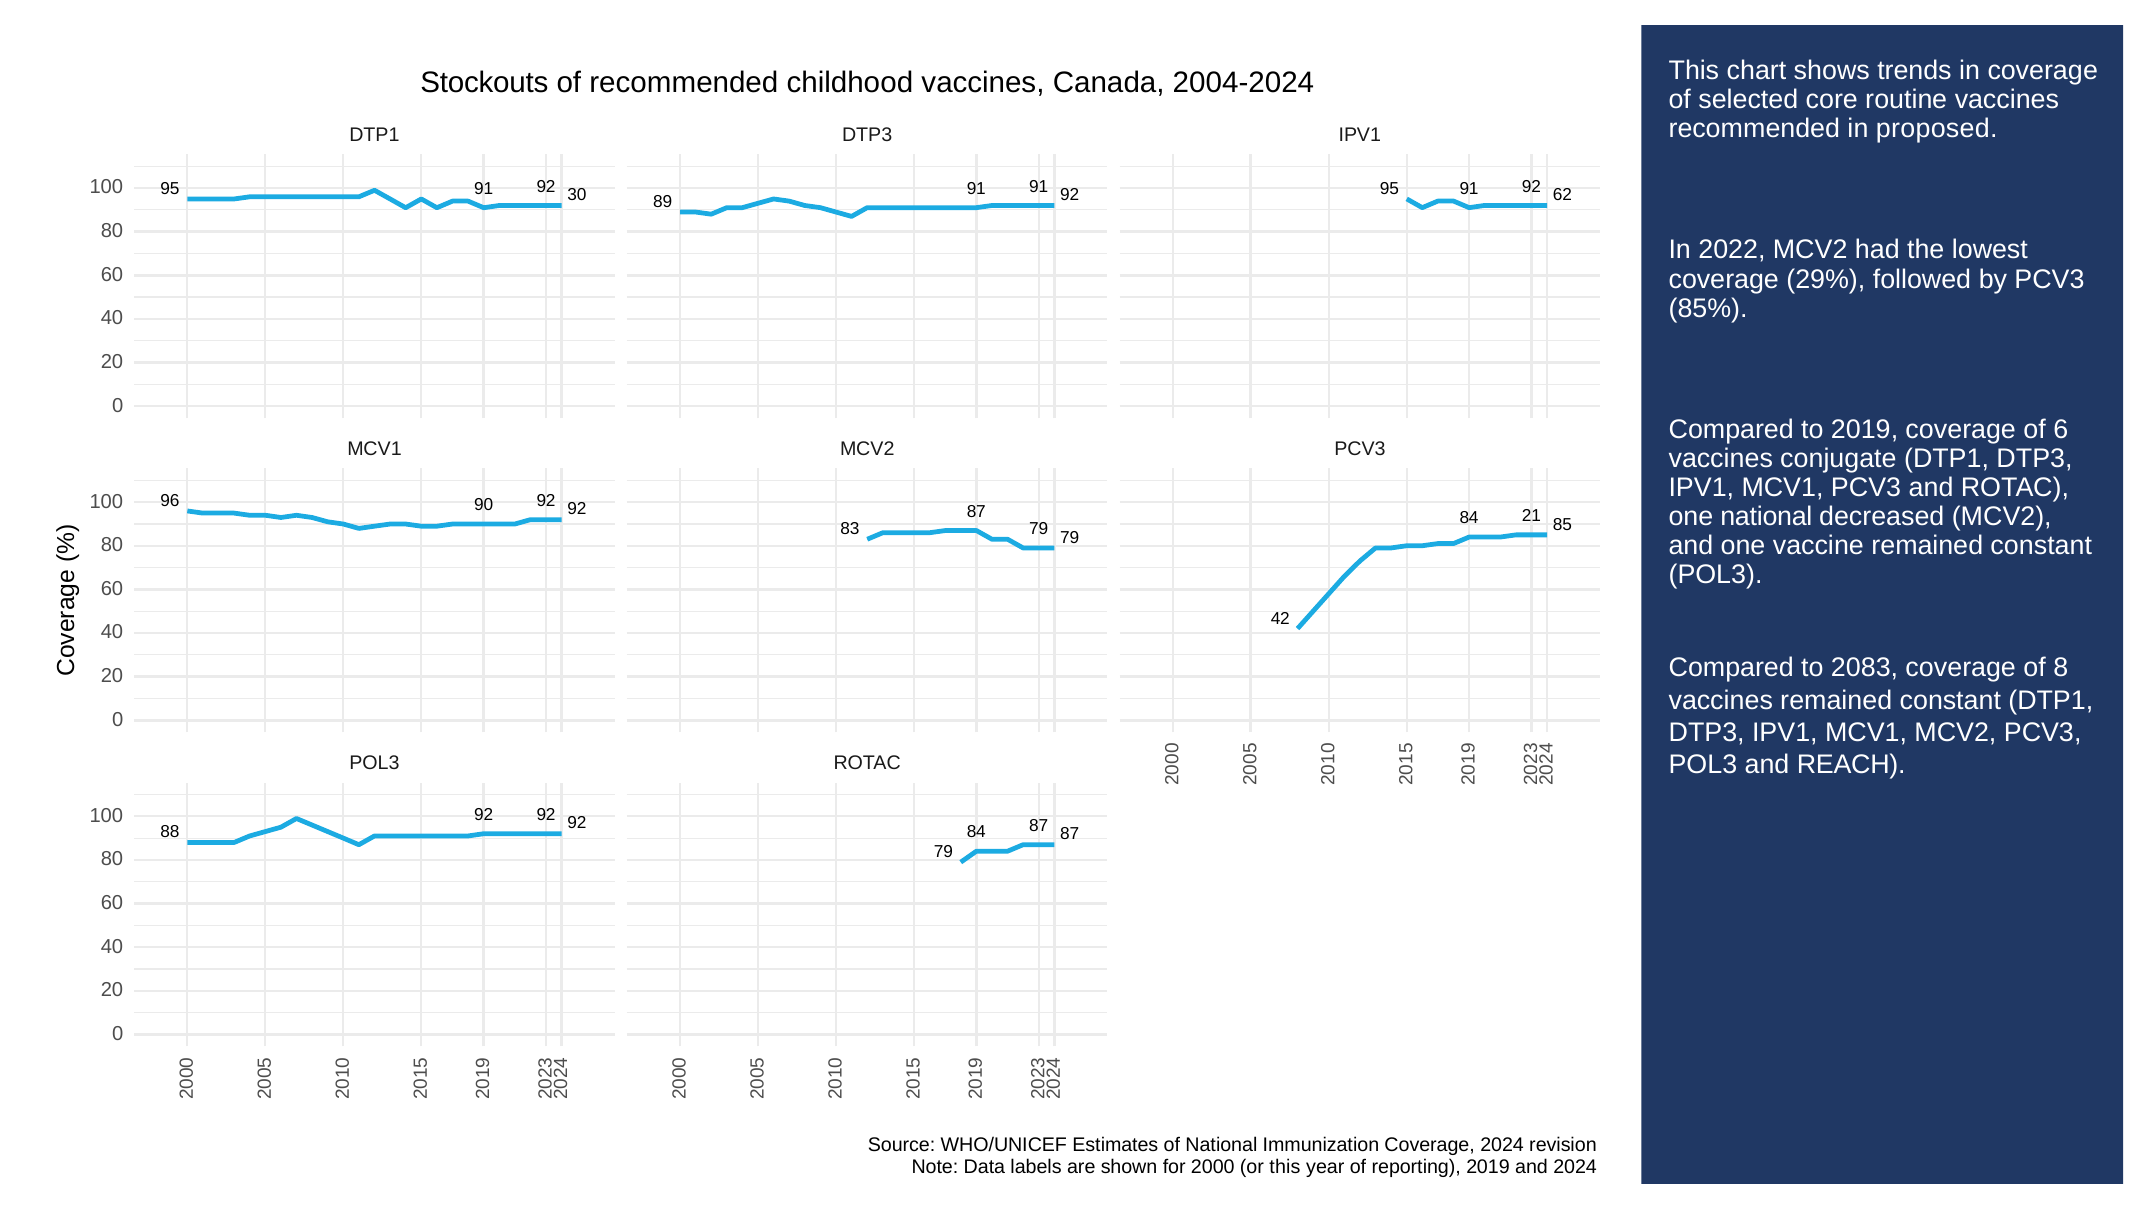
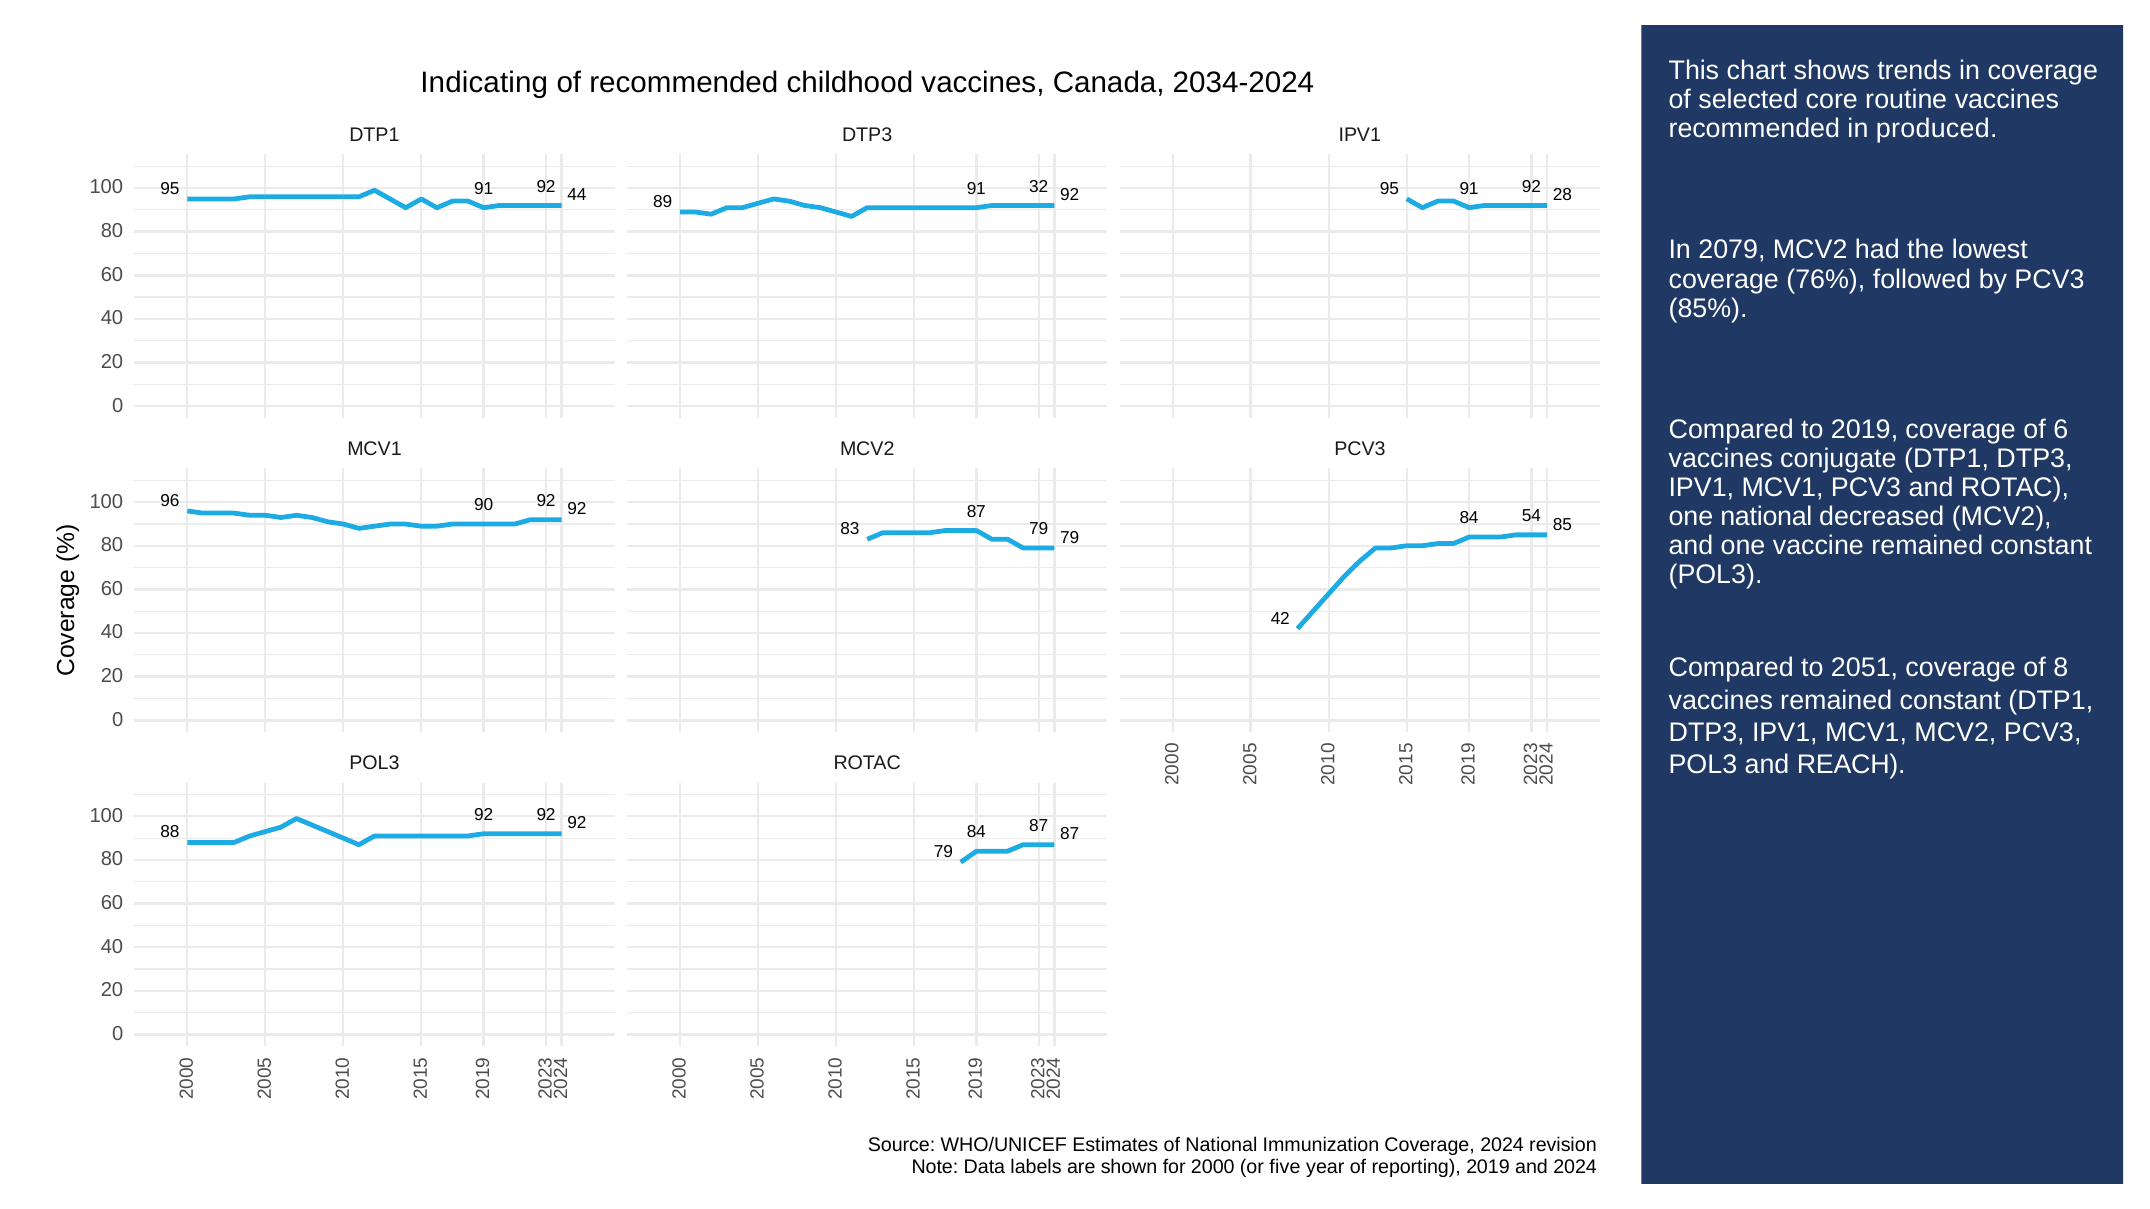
Stockouts: Stockouts -> Indicating (484, 83)
2004-2024: 2004-2024 -> 2034-2024 (1243, 83)
proposed: proposed -> produced (1937, 129)
30: 30 -> 44 (577, 195)
62: 62 -> 28 (1562, 195)
91 91: 91 -> 32 (1039, 186)
2022: 2022 -> 2079 (1732, 250)
29%: 29% -> 76% (1826, 279)
21: 21 -> 54 (1532, 516)
2083: 2083 -> 2051 (1865, 668)
or this: this -> five (1285, 1167)
